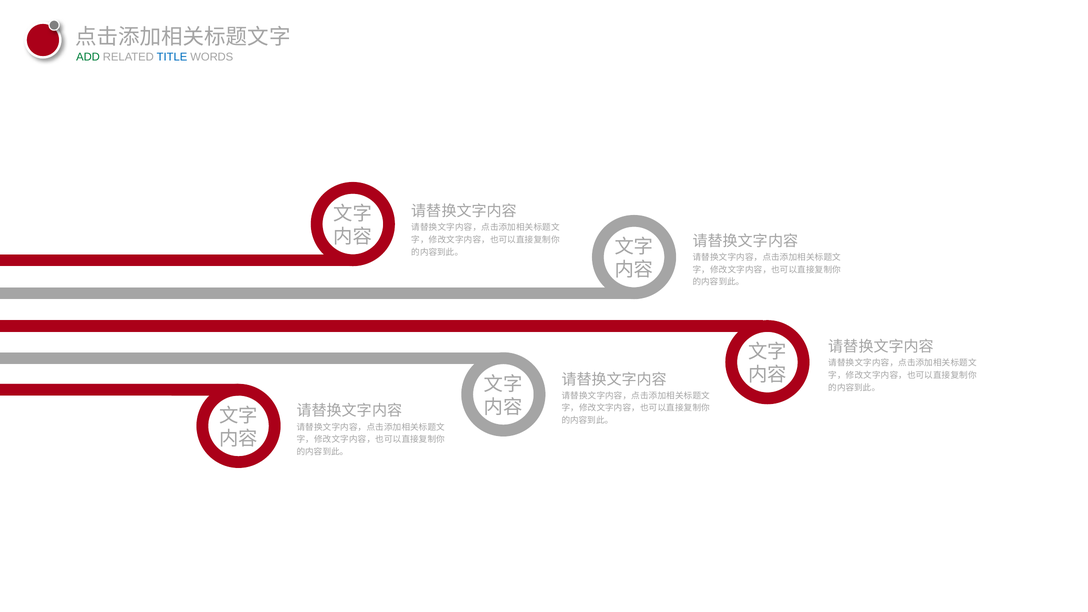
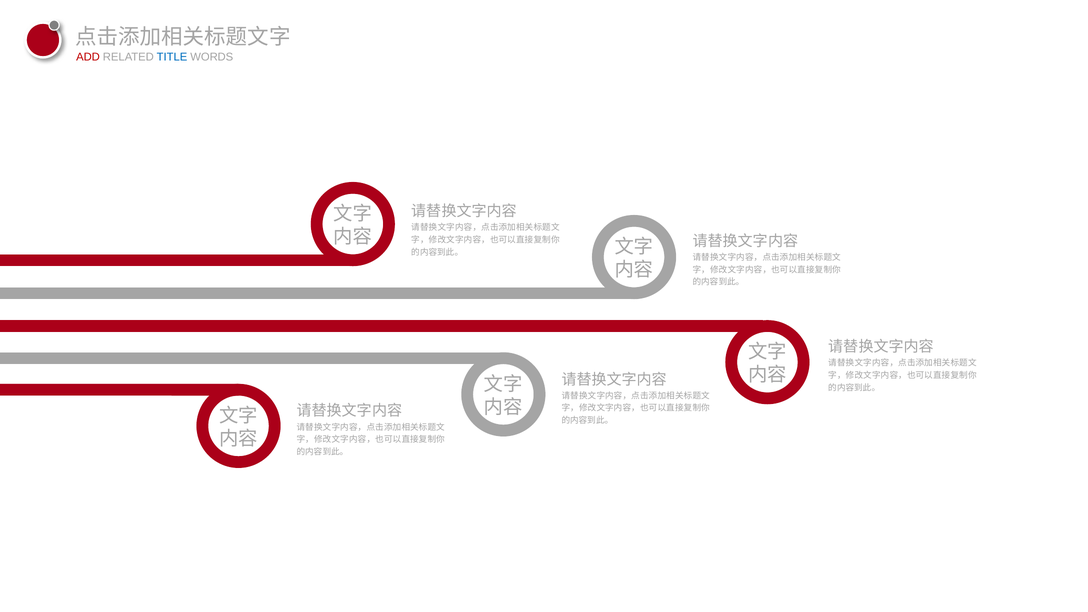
ADD colour: green -> red (88, 57)
